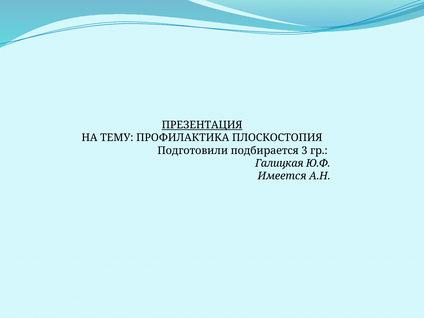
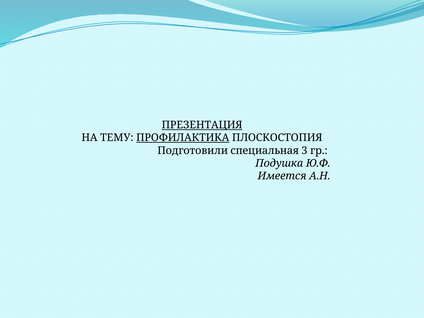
ПРОФИЛАКТИКА underline: none -> present (183, 138)
подбирается: подбирается -> специальная (265, 151)
Галицкая: Галицкая -> Подушка (279, 163)
